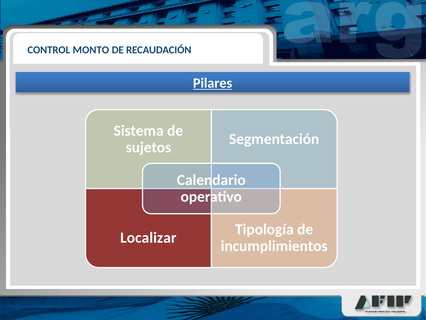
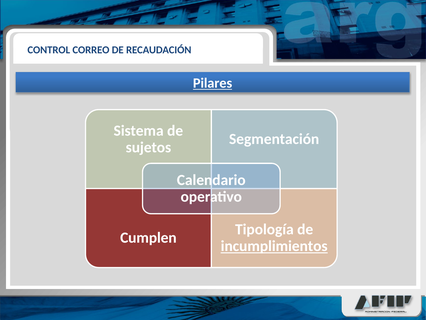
MONTO: MONTO -> CORREO (91, 50)
Localizar: Localizar -> Cumplen (148, 237)
incumplimientos underline: none -> present (274, 246)
